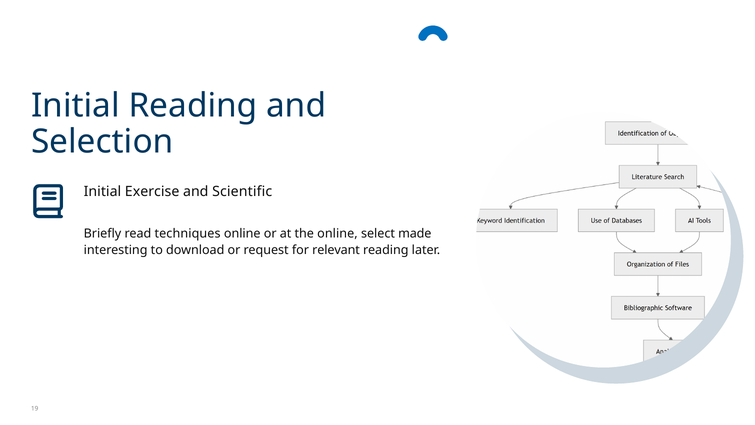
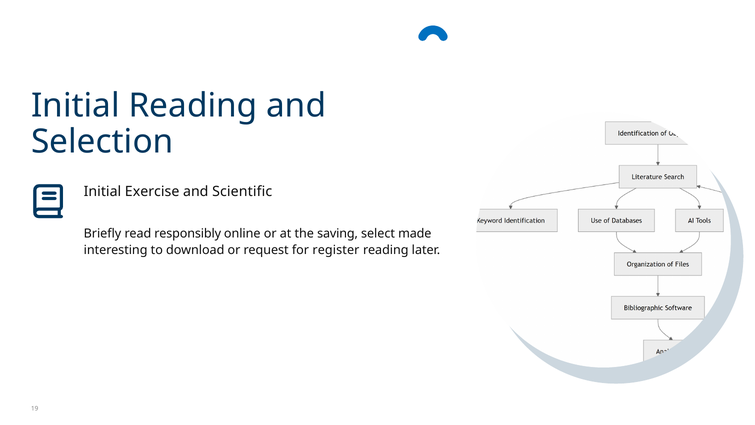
techniques: techniques -> responsibly (188, 233)
the online: online -> saving (338, 233)
relevant: relevant -> register (336, 250)
